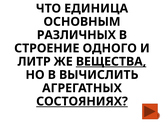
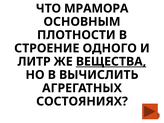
ЕДИНИЦА: ЕДИНИЦА -> МРАМОРА (96, 8)
РАЗЛИЧНЫХ: РАЗЛИЧНЫХ -> ПЛОТНОСТИ (76, 35)
СОСТОЯНИЯХ underline: present -> none (82, 101)
